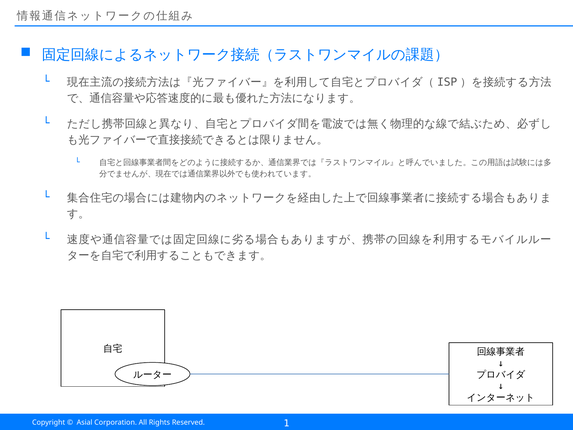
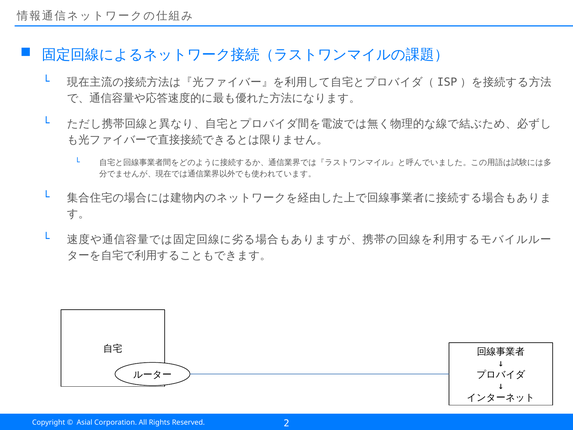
1: 1 -> 2 (287, 423)
